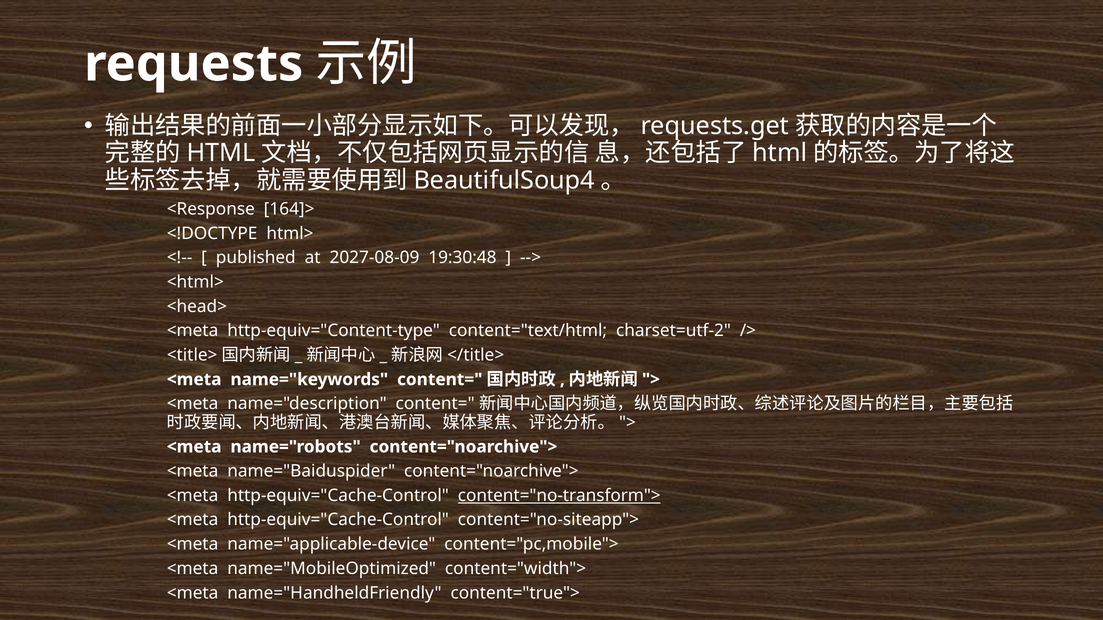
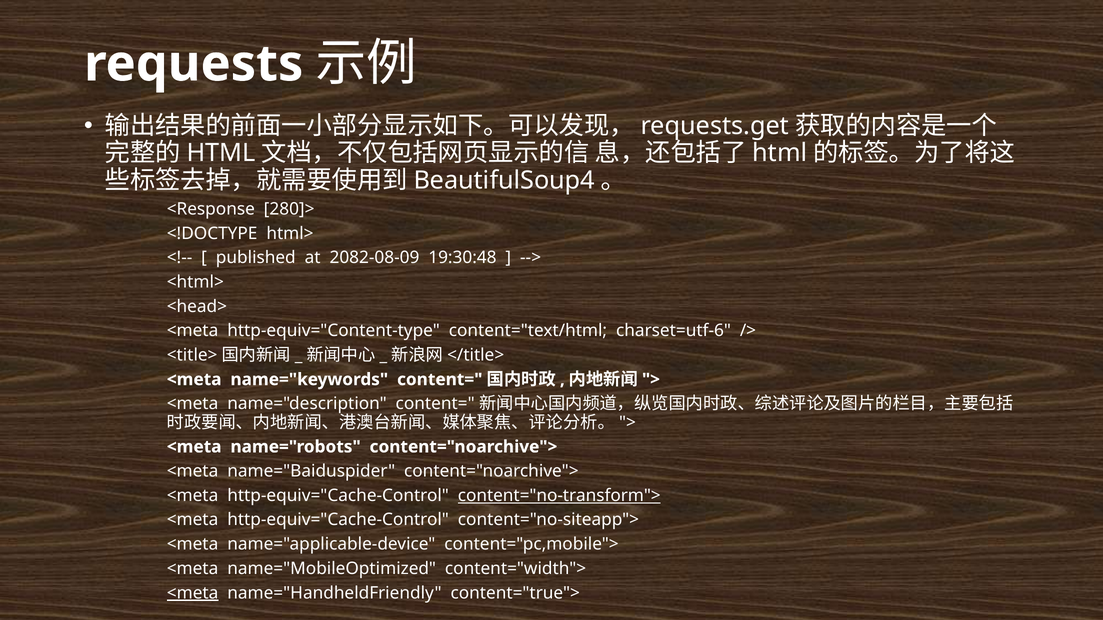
164]>: 164]> -> 280]> (289, 209)
2027-08-09: 2027-08-09 -> 2082-08-09 (374, 258)
charset=utf-2: charset=utf-2 -> charset=utf-6 (674, 331)
<meta underline: none -> present (193, 593)
